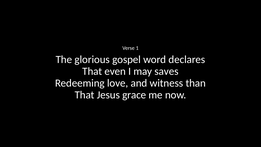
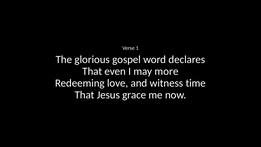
saves: saves -> more (166, 71)
than: than -> time (196, 83)
